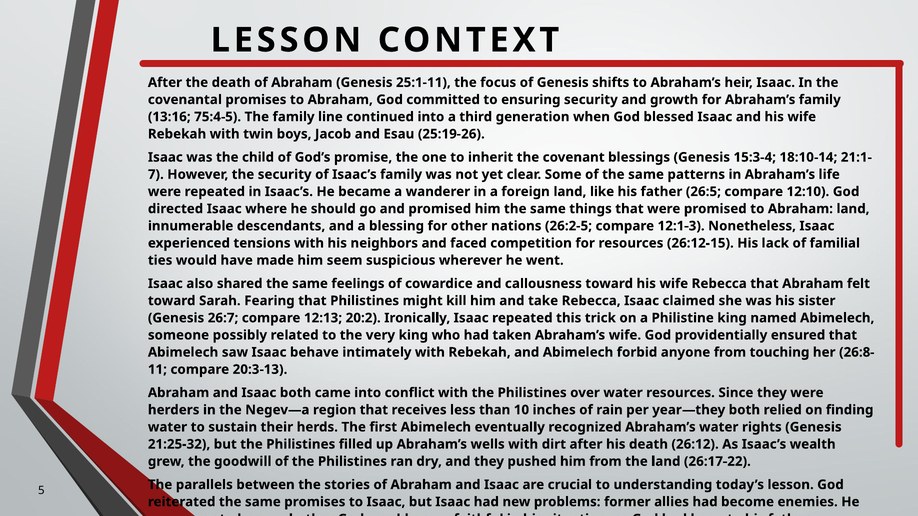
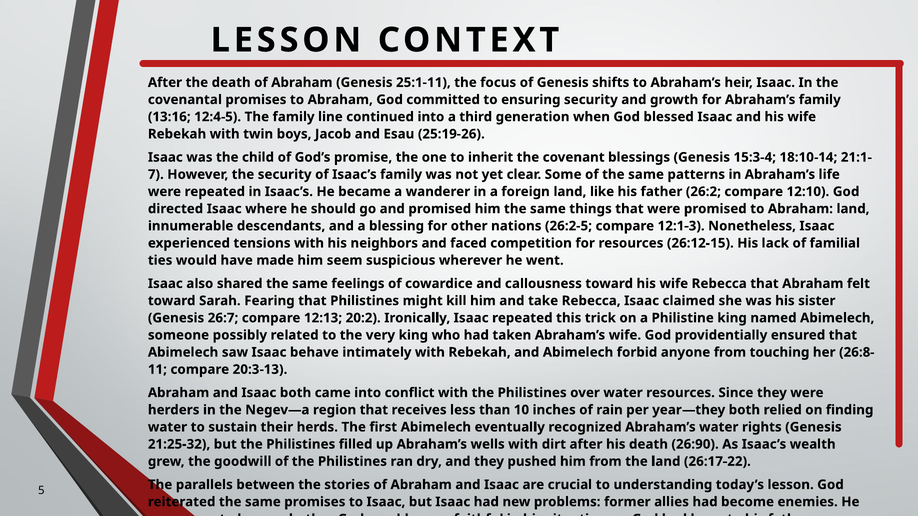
75:4-5: 75:4-5 -> 12:4-5 (218, 117)
26:5: 26:5 -> 26:2 (703, 192)
26:12: 26:12 -> 26:90 (695, 445)
